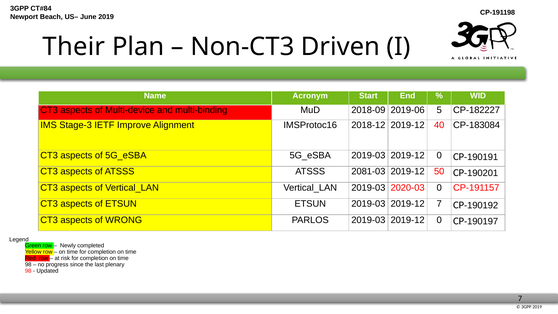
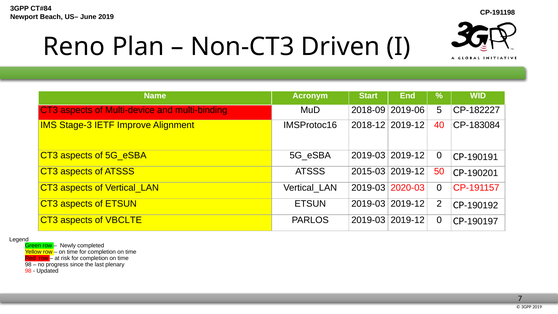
Their: Their -> Reno (74, 47)
2081-03: 2081-03 -> 2015-03 (368, 171)
2019-12 7: 7 -> 2 (439, 204)
WRONG: WRONG -> VBCLTE (124, 220)
